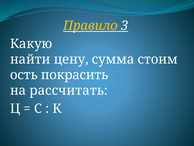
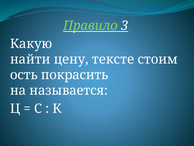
Правило colour: yellow -> light green (90, 26)
сумма: сумма -> тексте (113, 59)
рассчитать: рассчитать -> называется (69, 90)
